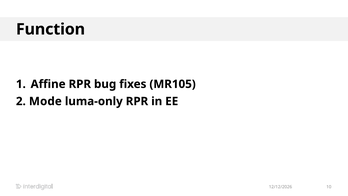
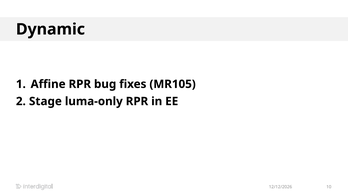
Function: Function -> Dynamic (50, 29)
Mode: Mode -> Stage (45, 101)
